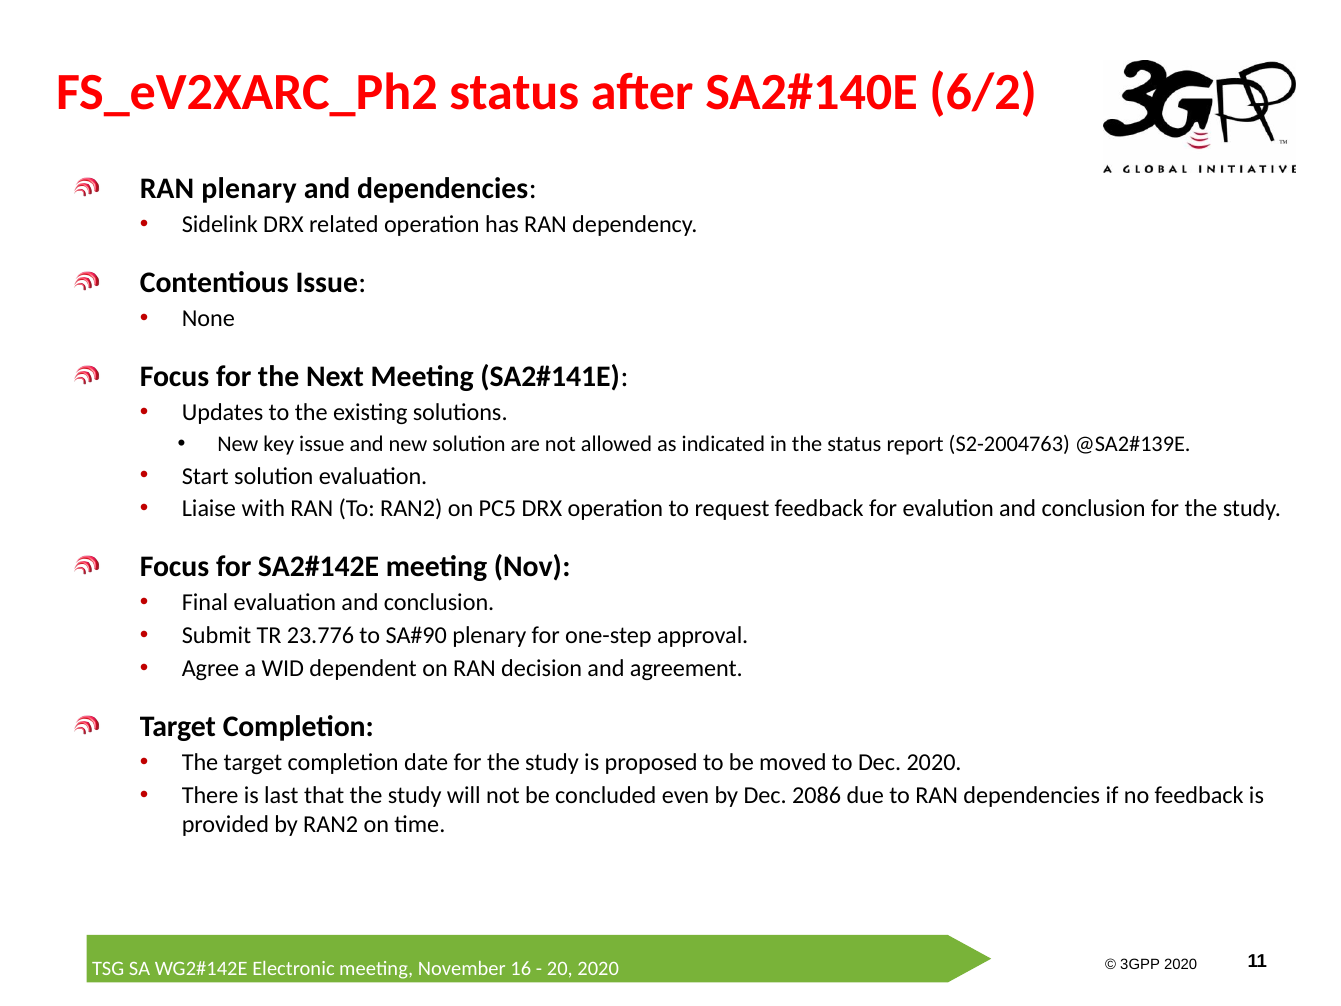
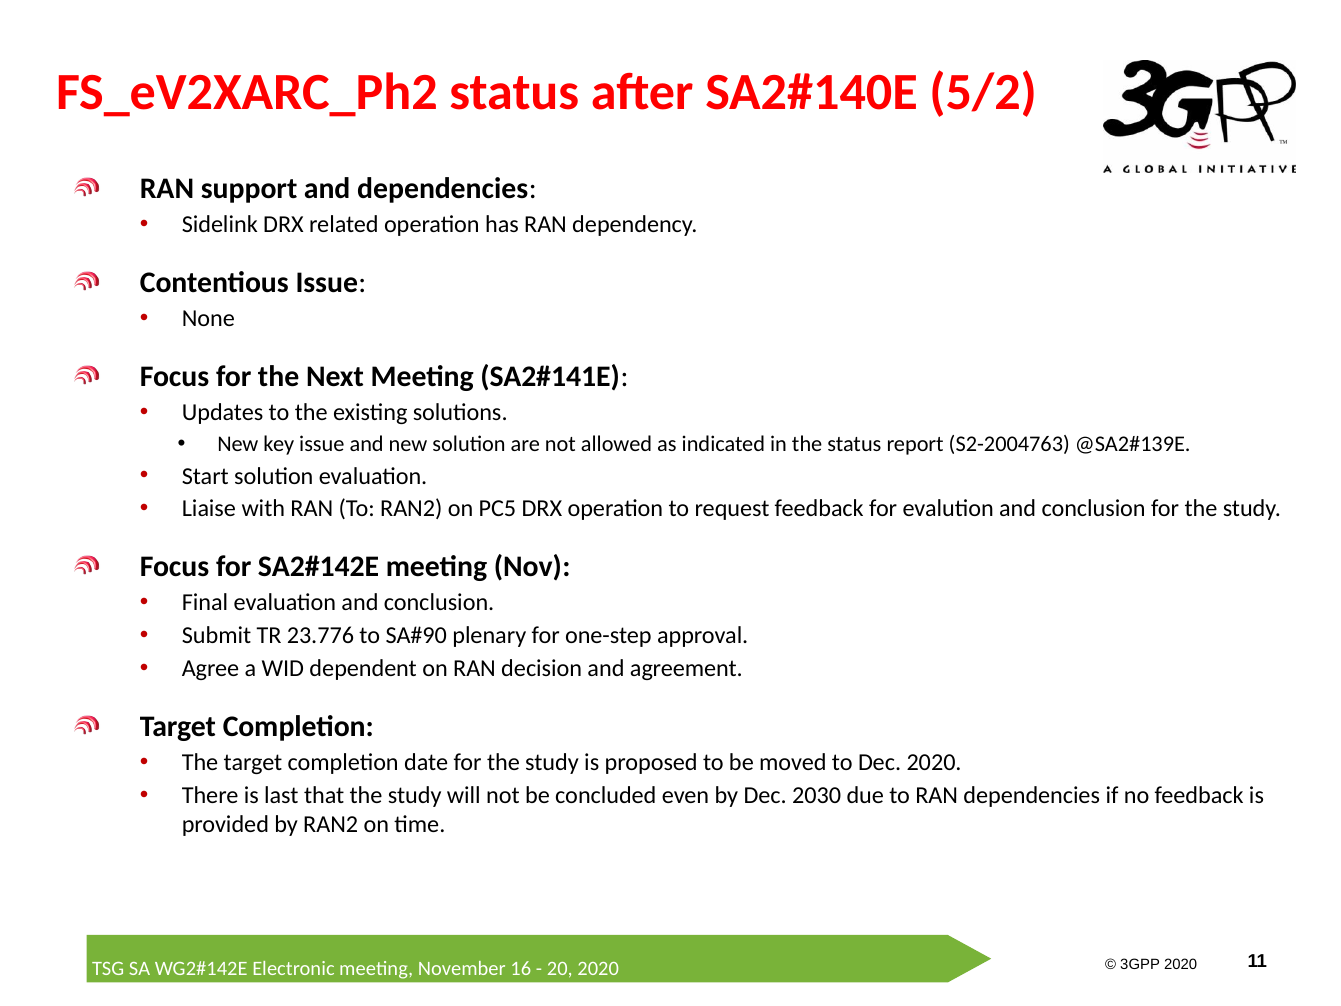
6/2: 6/2 -> 5/2 (983, 92)
RAN plenary: plenary -> support (249, 189)
2086: 2086 -> 2030 (817, 795)
